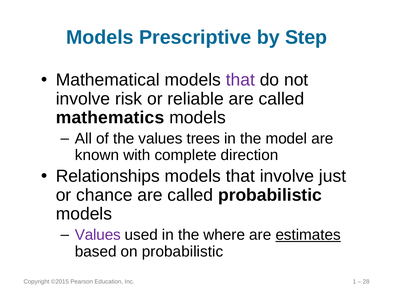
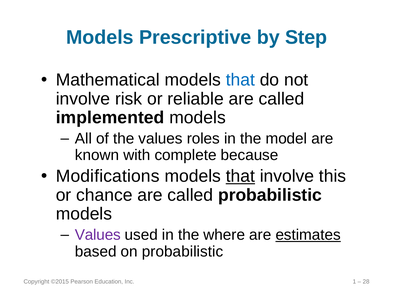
that colour: purple -> blue (240, 80)
mathematics: mathematics -> implemented (110, 118)
trees: trees -> roles (203, 139)
direction: direction -> because (250, 155)
Relationships: Relationships -> Modifications (108, 176)
that underline: none -> present (240, 176)
just: just -> this (333, 176)
